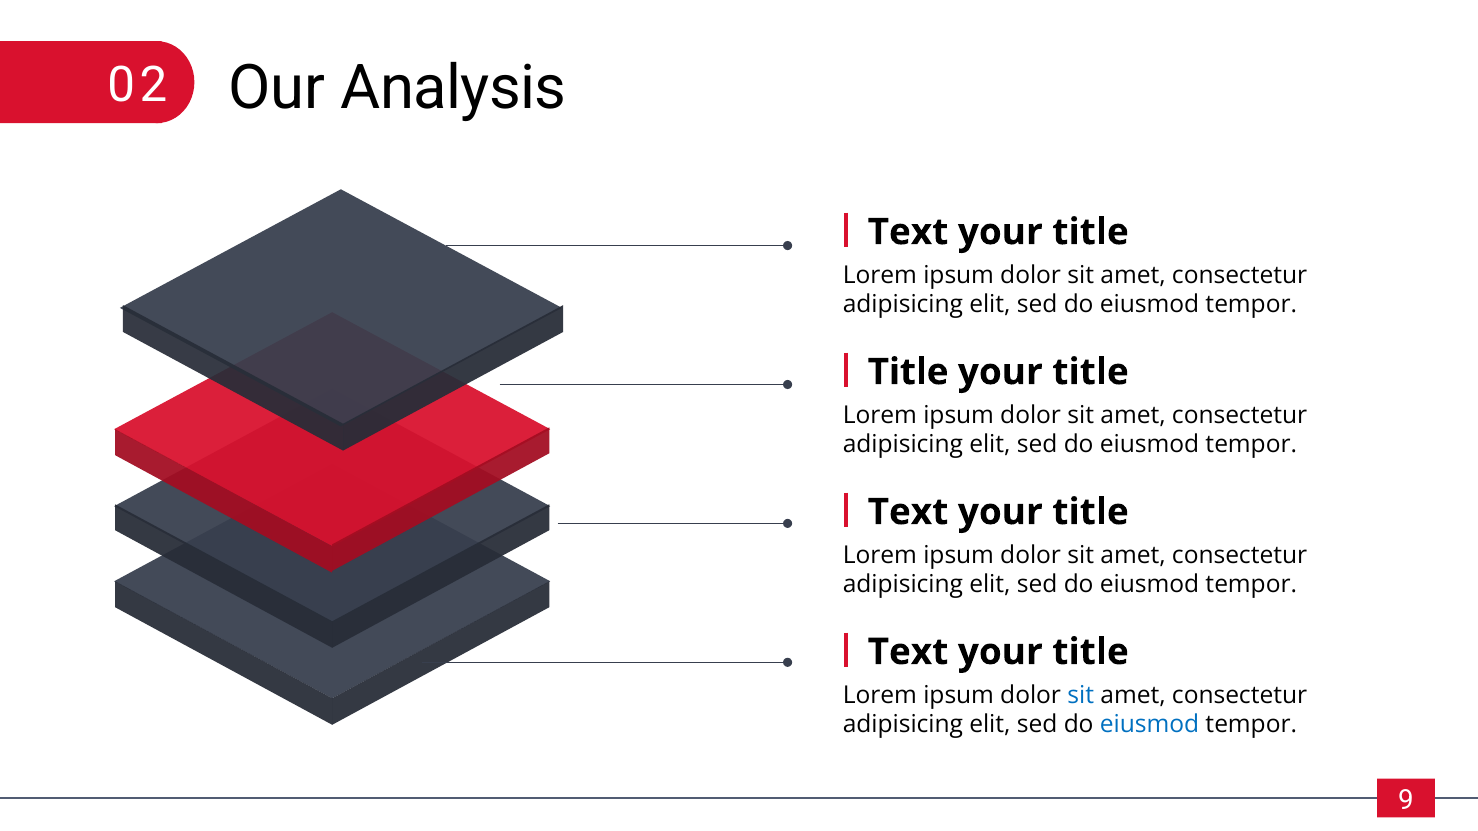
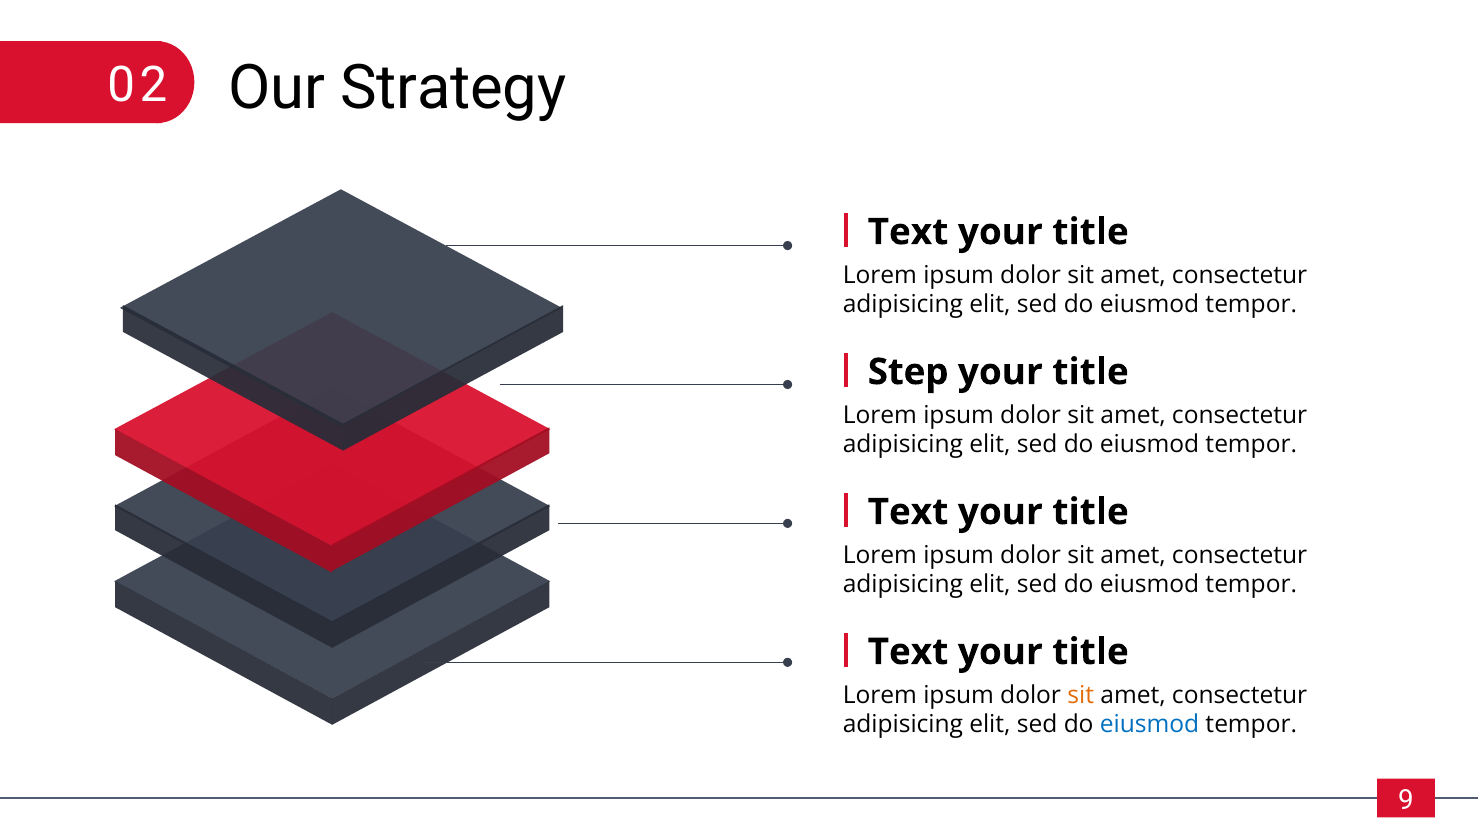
Analysis: Analysis -> Strategy (453, 88)
Title: Title -> Step (908, 372)
sit colour: blue -> orange (1081, 695)
